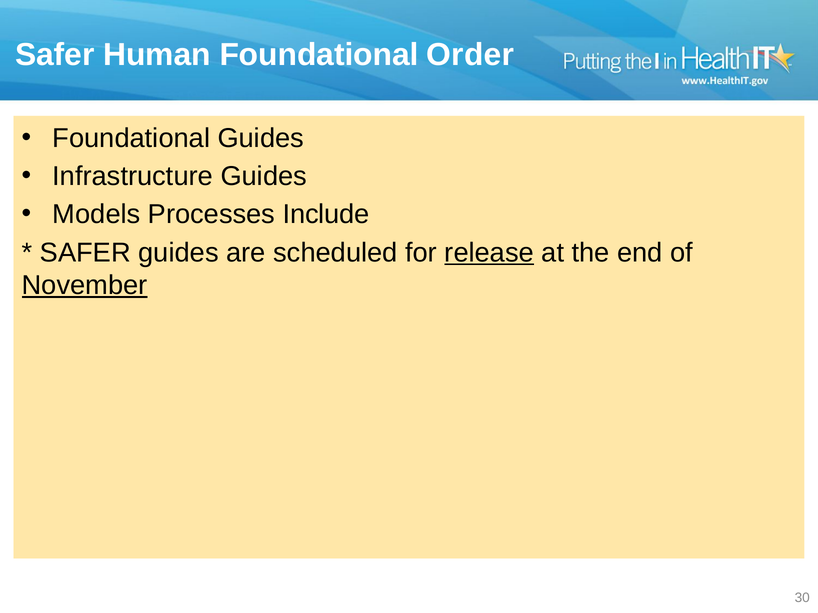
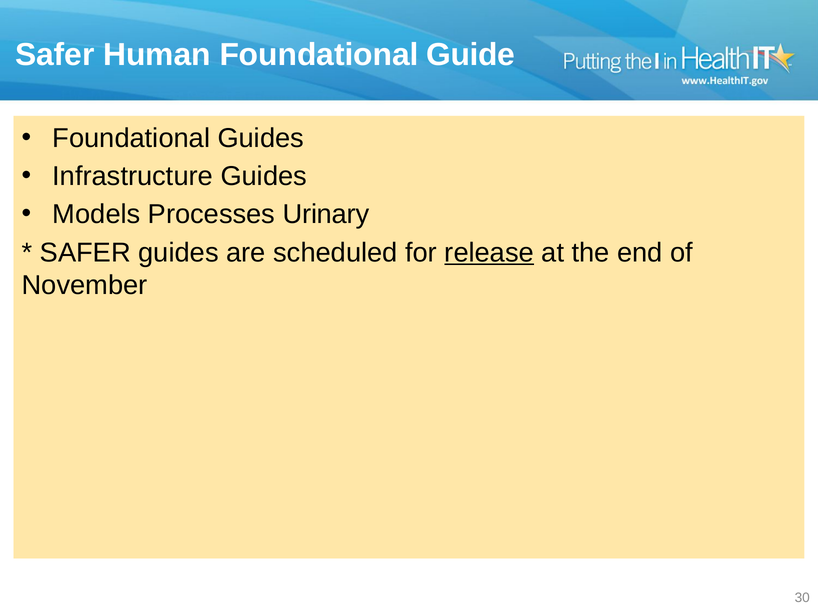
Order: Order -> Guide (471, 55)
Include: Include -> Urinary (326, 215)
November underline: present -> none (85, 285)
